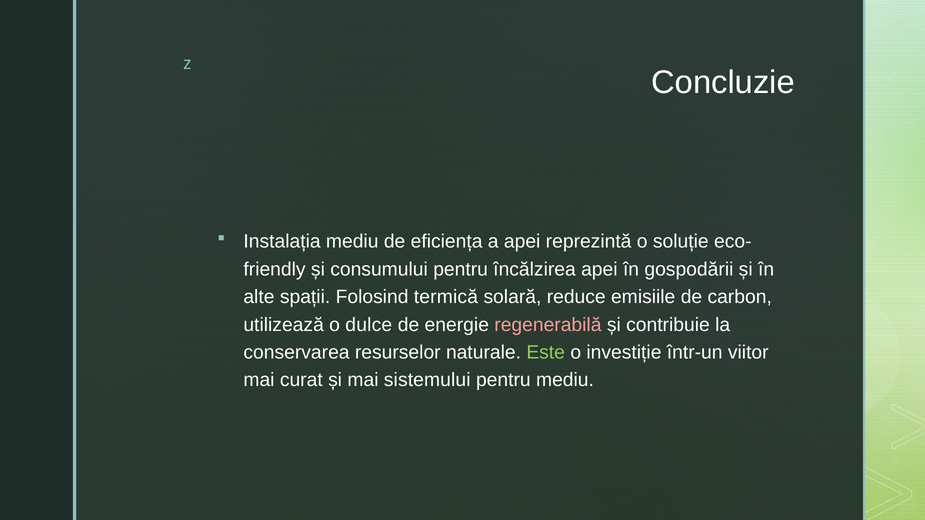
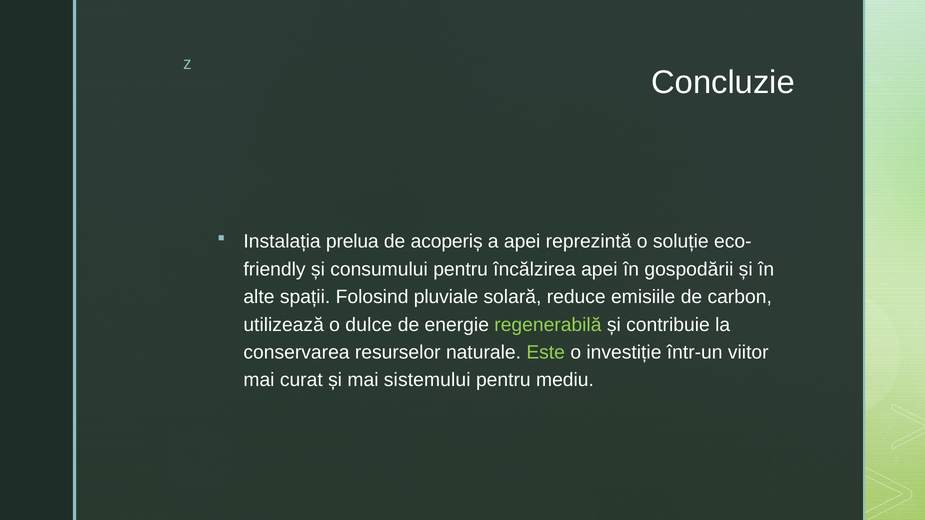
Instalația mediu: mediu -> prelua (352, 242)
eficiența: eficiența -> acoperiș (447, 242)
termică: termică -> pluviale (446, 297)
regenerabilă colour: pink -> light green (548, 325)
